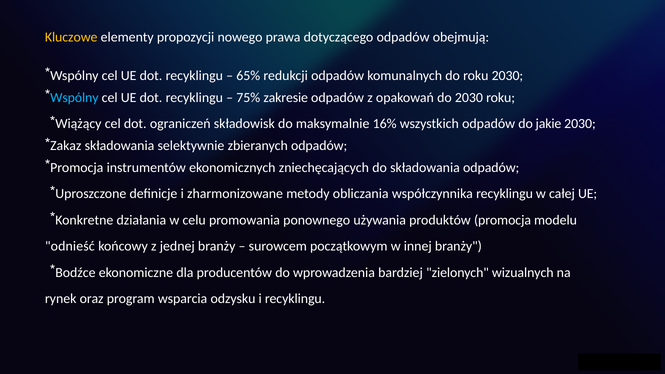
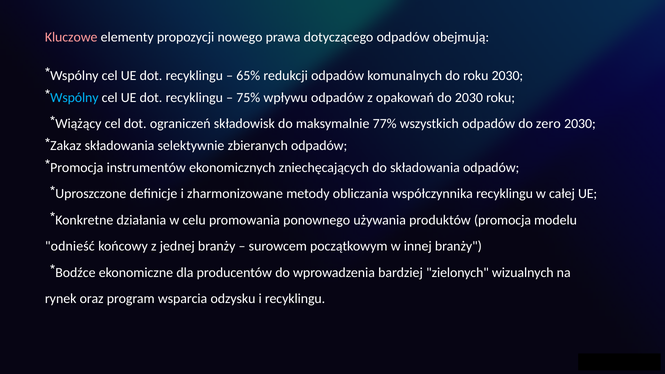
Kluczowe colour: yellow -> pink (71, 37)
zakresie: zakresie -> wpływu (286, 98)
16%: 16% -> 77% (385, 124)
jakie: jakie -> zero (548, 124)
